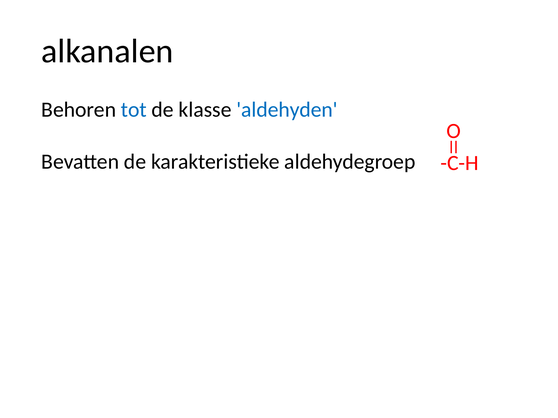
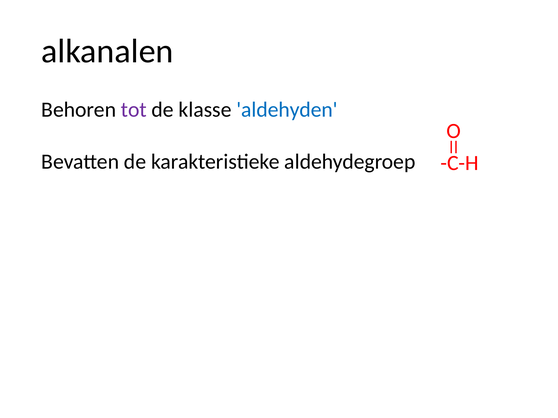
tot colour: blue -> purple (134, 110)
